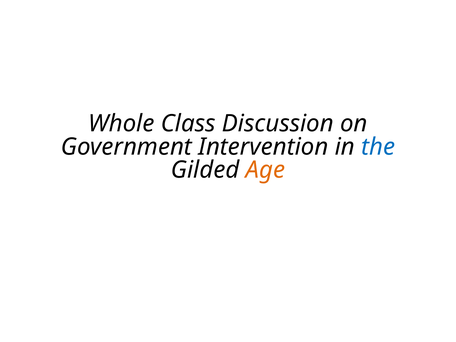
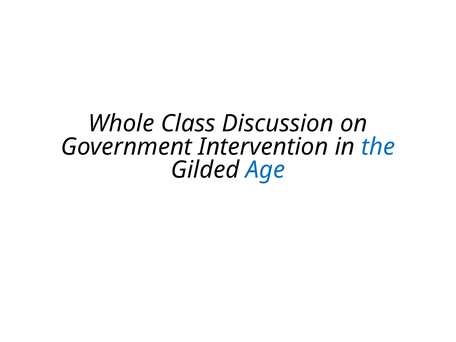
Age colour: orange -> blue (265, 170)
